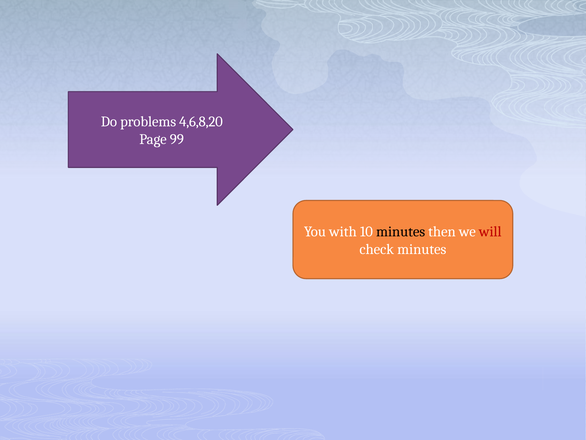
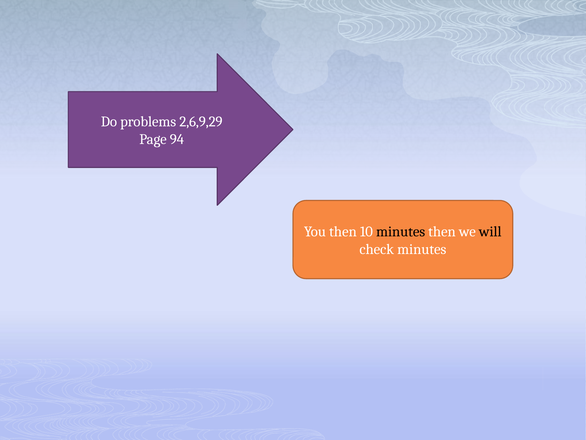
4,6,8,20: 4,6,8,20 -> 2,6,9,29 (201, 122)
99: 99 -> 94 (177, 139)
You with: with -> then (343, 232)
will colour: red -> black (490, 232)
